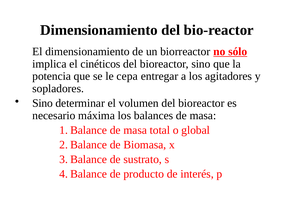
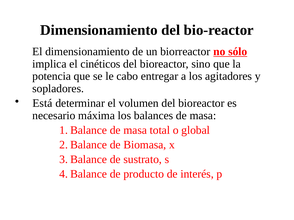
cepa: cepa -> cabo (127, 76)
Sino: Sino -> Está (42, 103)
